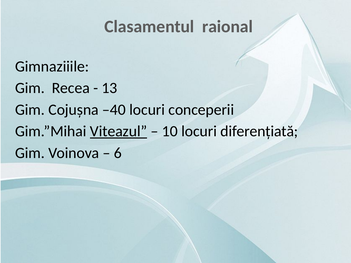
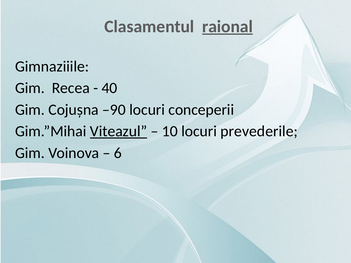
raional underline: none -> present (228, 27)
13: 13 -> 40 (109, 88)
–40: –40 -> –90 (114, 110)
diferențiată: diferențiată -> prevederile (259, 131)
